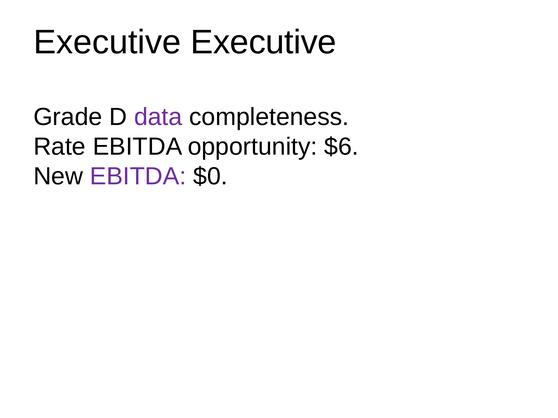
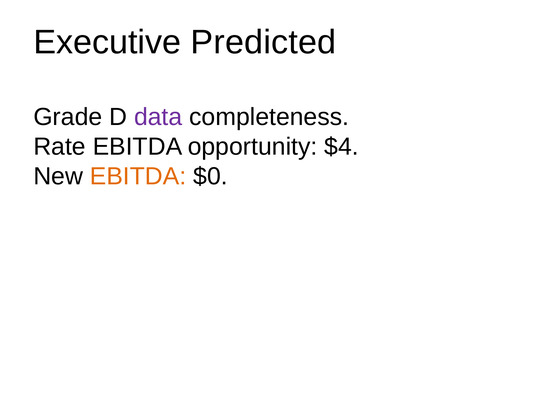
Executive Executive: Executive -> Predicted (263, 42)
$6: $6 -> $4 (341, 147)
EBITDA colour: purple -> orange (138, 177)
